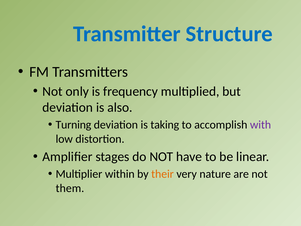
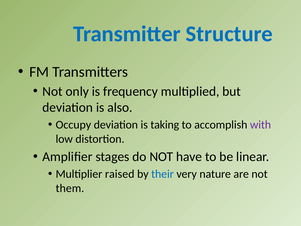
Turning: Turning -> Occupy (73, 125)
within: within -> raised (120, 174)
their colour: orange -> blue (163, 174)
